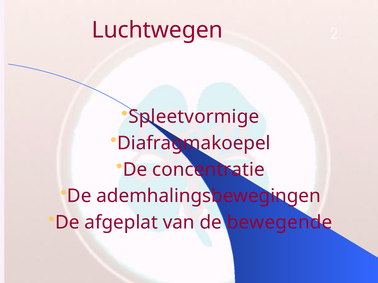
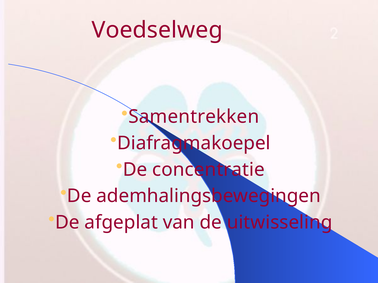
Luchtwegen: Luchtwegen -> Voedselweg (157, 30)
Spleetvormige: Spleetvormige -> Samentrekken (194, 117)
bewegende: bewegende -> uitwisseling (280, 223)
